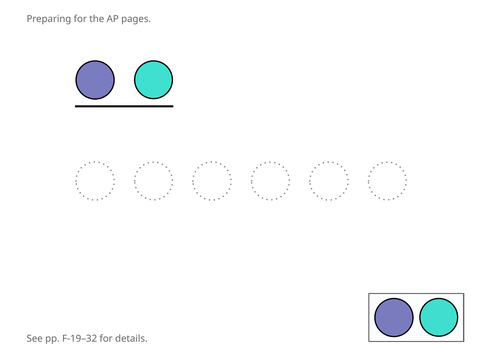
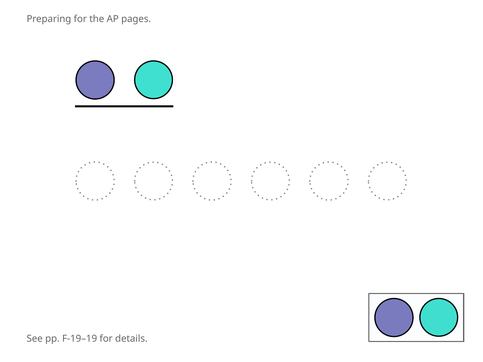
F-19–32: F-19–32 -> F-19–19 (80, 339)
